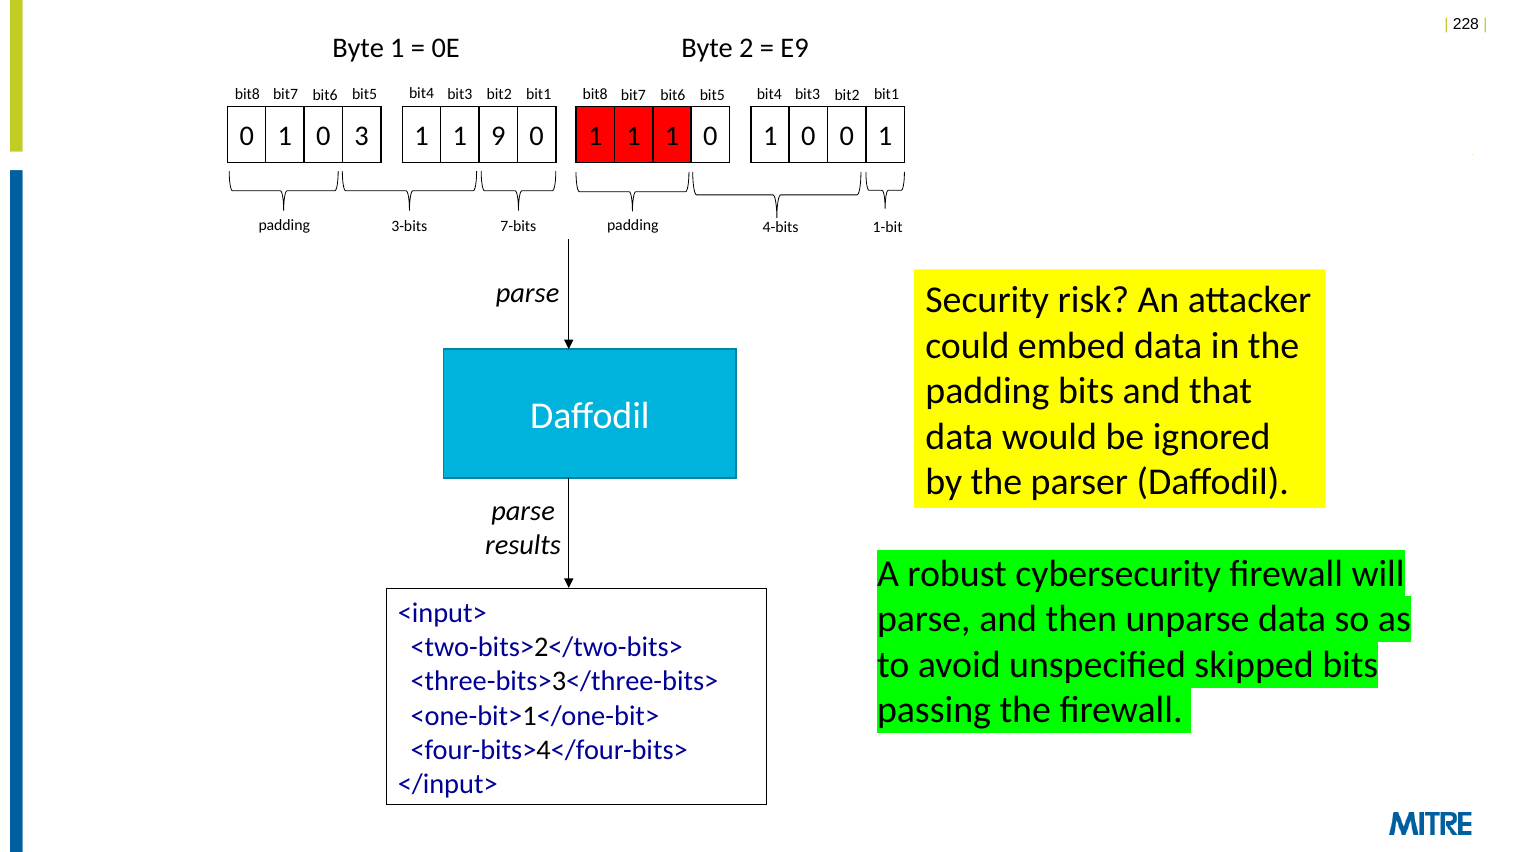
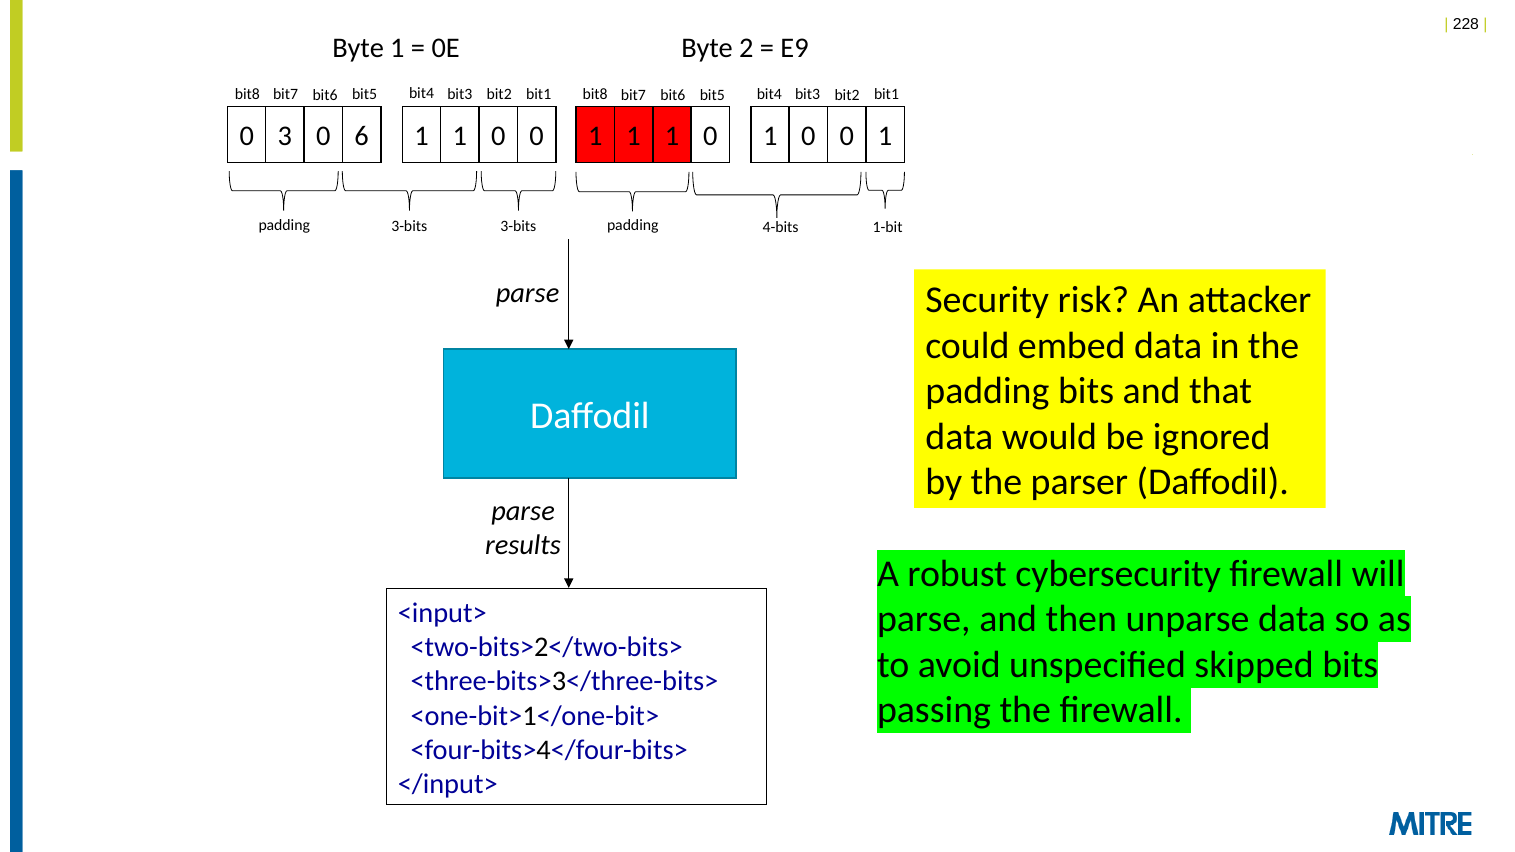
1: 1 -> 3 (285, 137)
3: 3 -> 6 (362, 137)
9: 9 -> 0 (498, 137)
7-bits: 7-bits -> 3-bits (518, 227)
